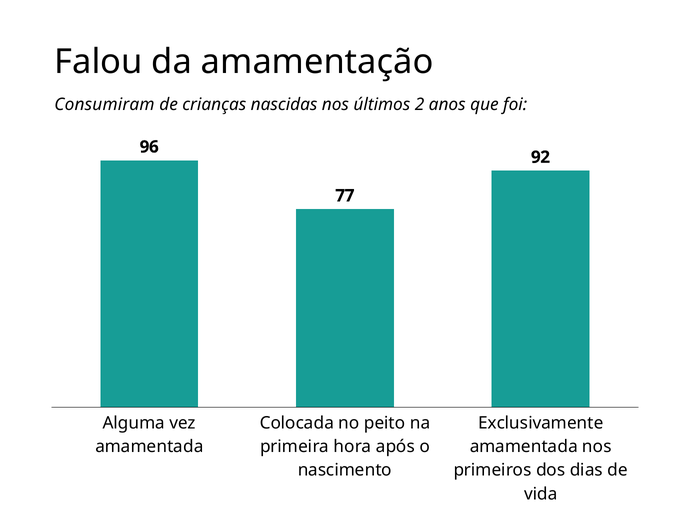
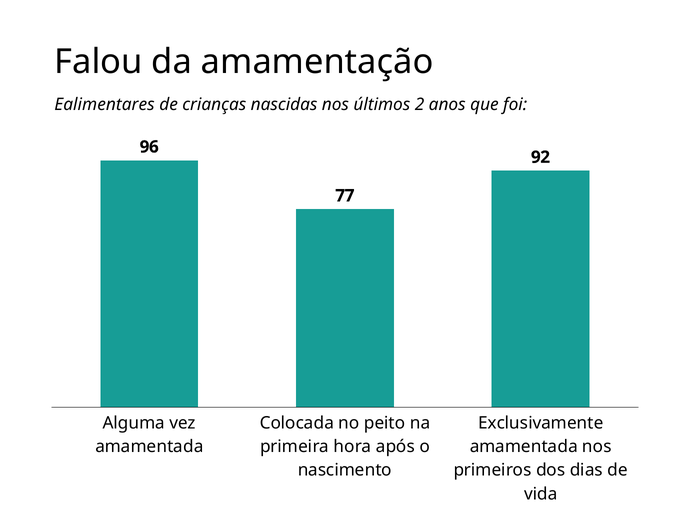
Consumiram: Consumiram -> Ealimentares (104, 105)
